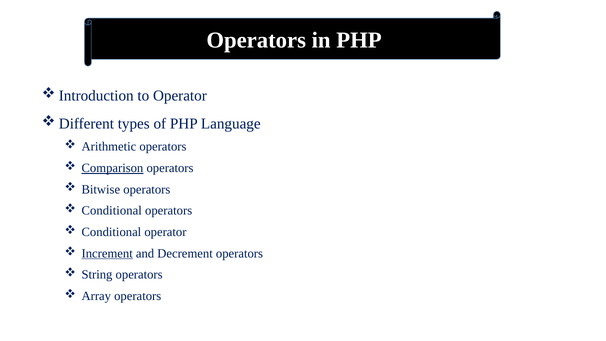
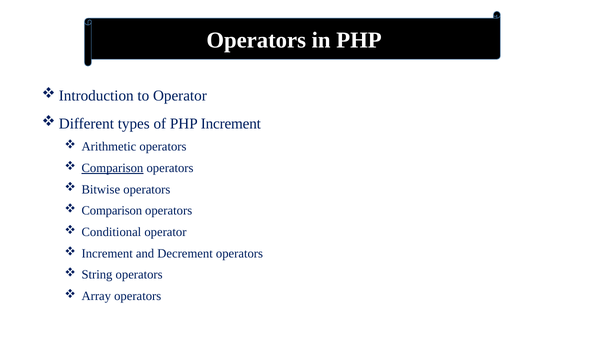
PHP Language: Language -> Increment (231, 124)
Conditional: Conditional -> Comparison (112, 211)
Increment underline: present -> none (107, 253)
